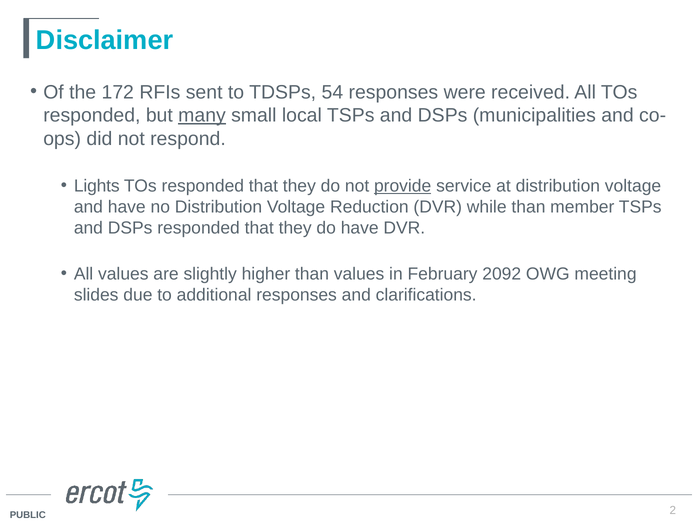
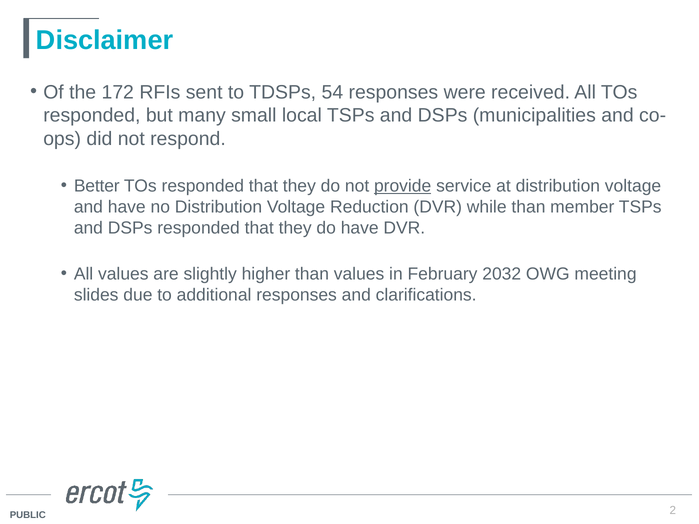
many underline: present -> none (202, 116)
Lights: Lights -> Better (97, 186)
2092: 2092 -> 2032 (502, 274)
